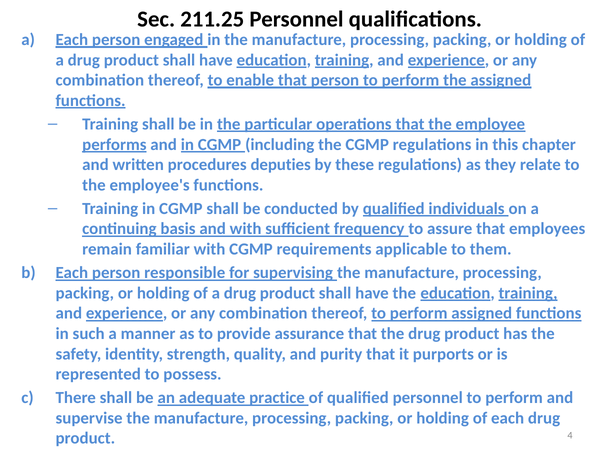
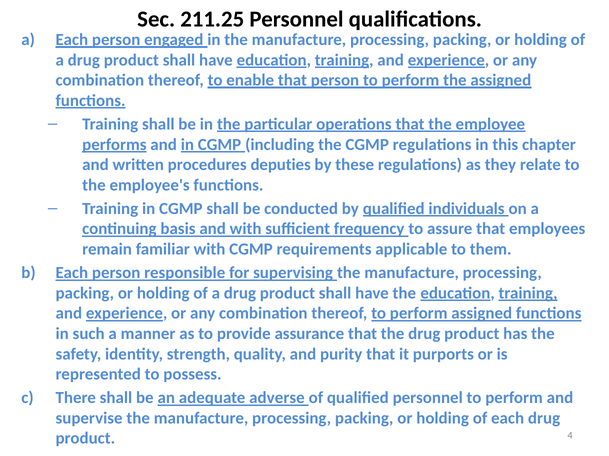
practice: practice -> adverse (277, 399)
